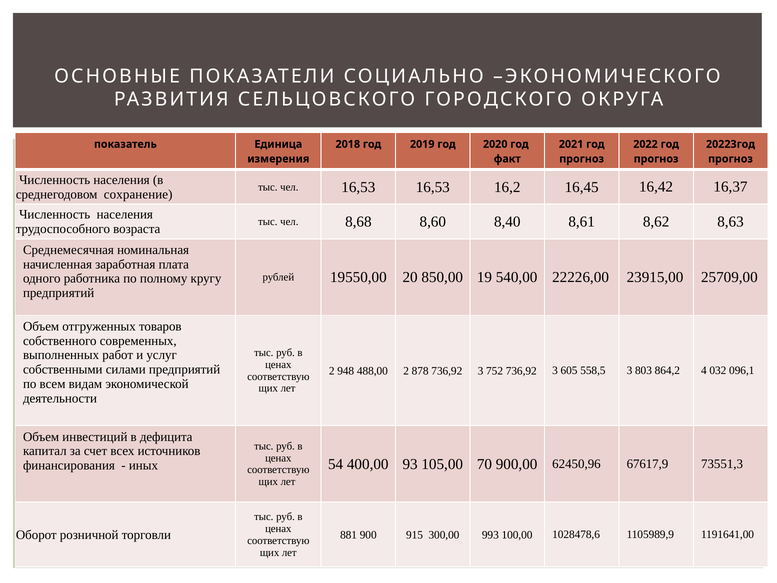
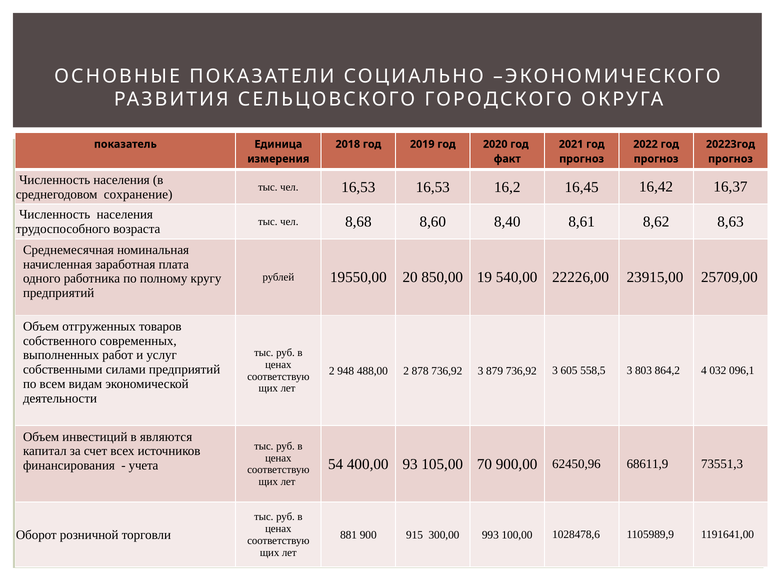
752: 752 -> 879 (495, 371)
дефицита: дефицита -> являются (166, 437)
67617,9: 67617,9 -> 68611,9 (647, 464)
иных: иных -> учета (144, 465)
